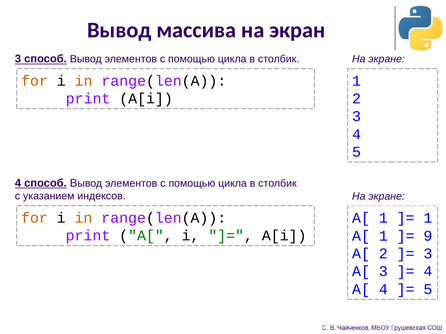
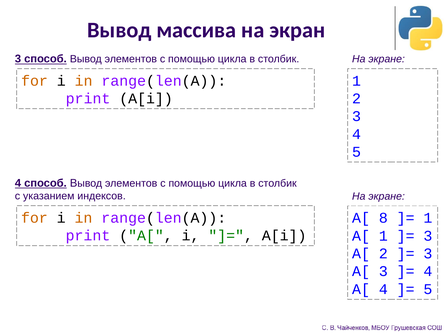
1: 1 -> 8 (383, 218)
9: 9 -> 3 (428, 236)
